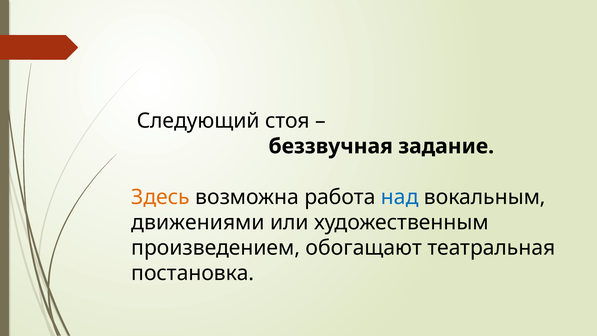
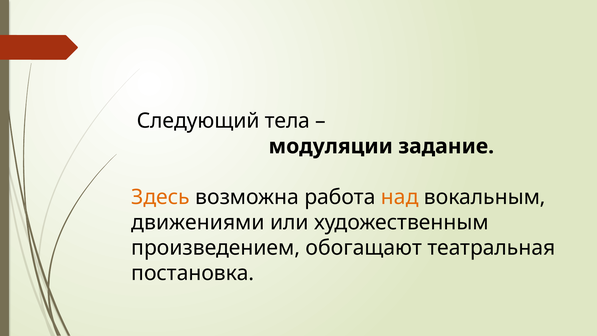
стоя: стоя -> тела (287, 121)
беззвучная: беззвучная -> модуляции (331, 146)
над colour: blue -> orange (400, 197)
